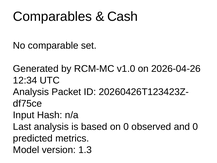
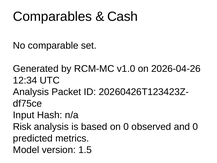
Last: Last -> Risk (22, 127)
1.3: 1.3 -> 1.5 (85, 150)
